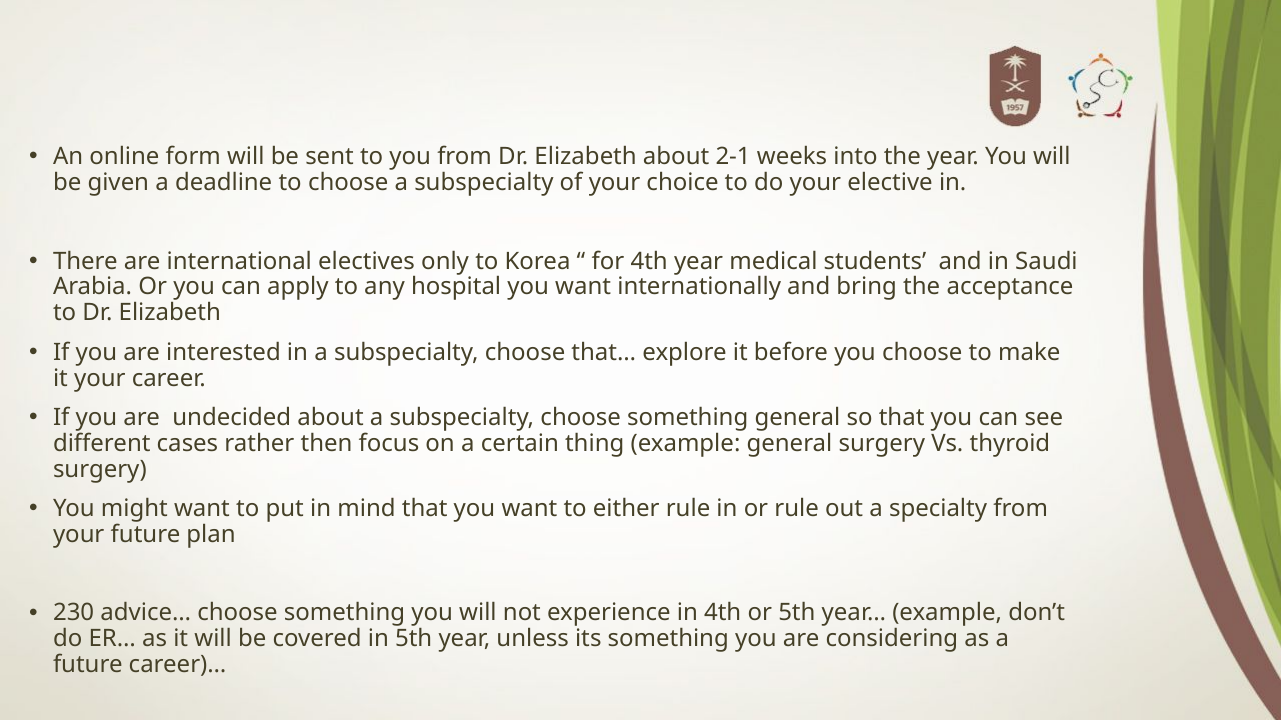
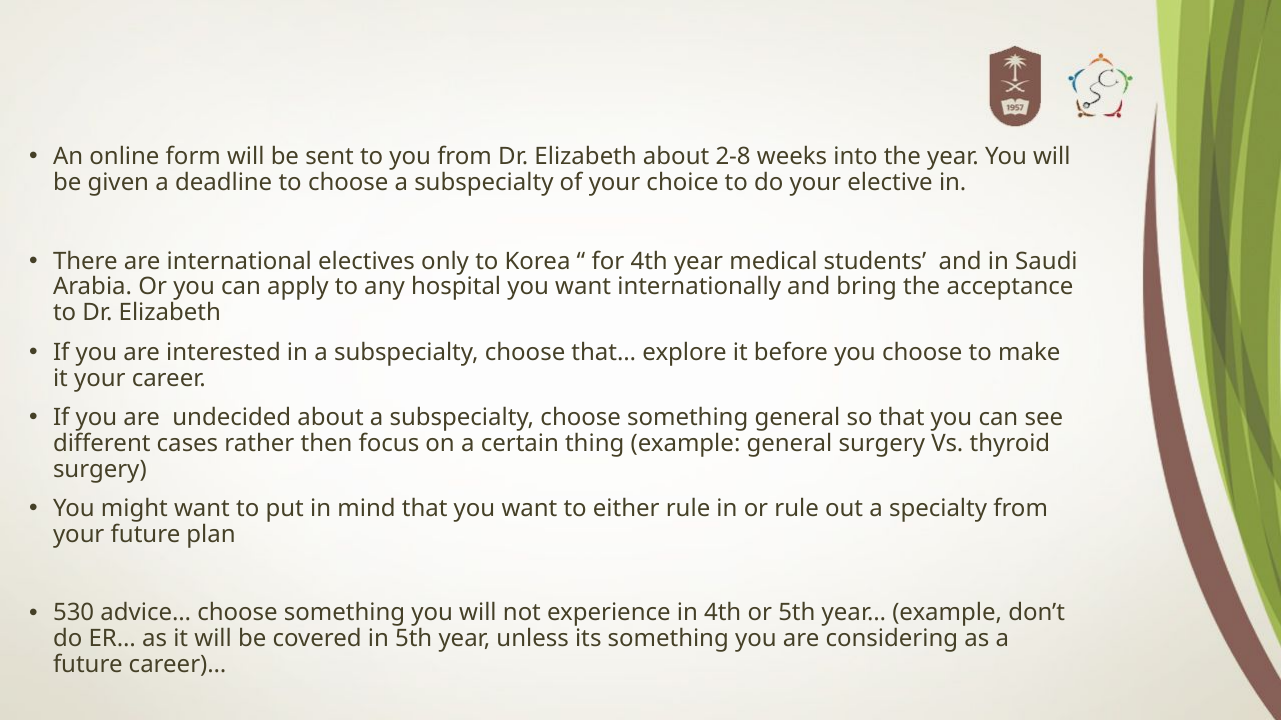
2-1: 2-1 -> 2-8 (733, 157)
230: 230 -> 530 (74, 613)
